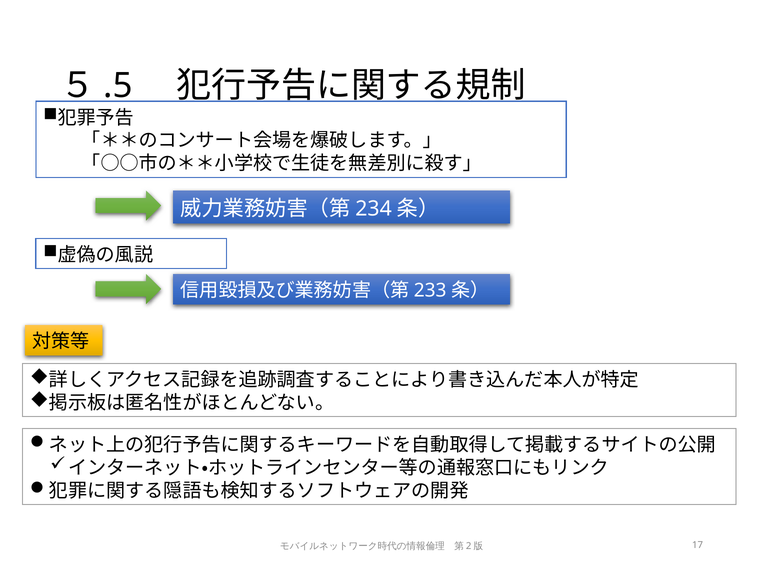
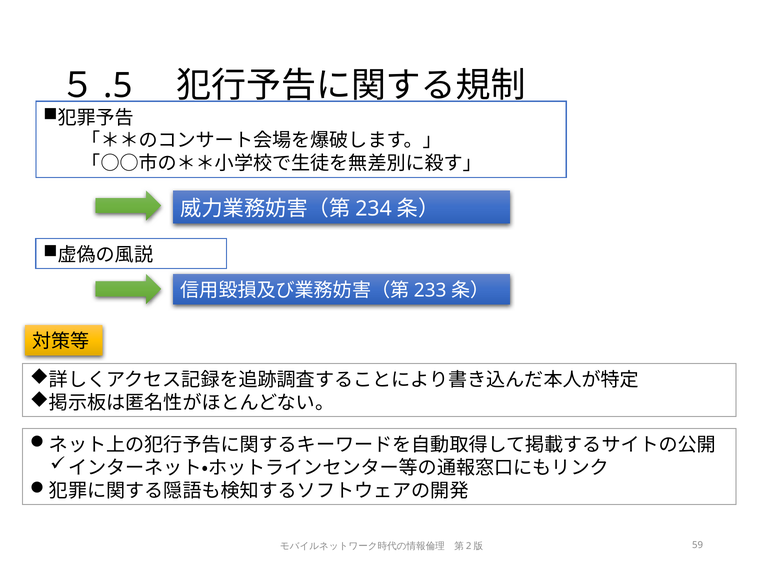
17: 17 -> 59 (698, 546)
